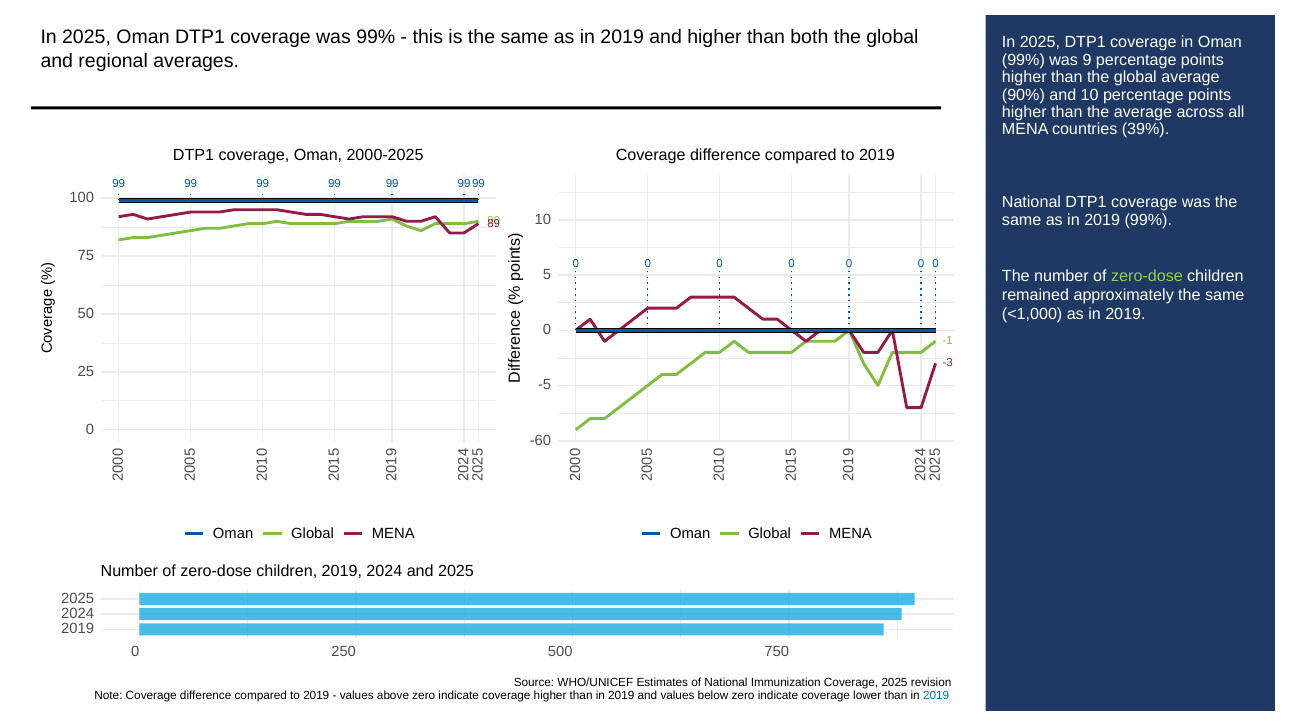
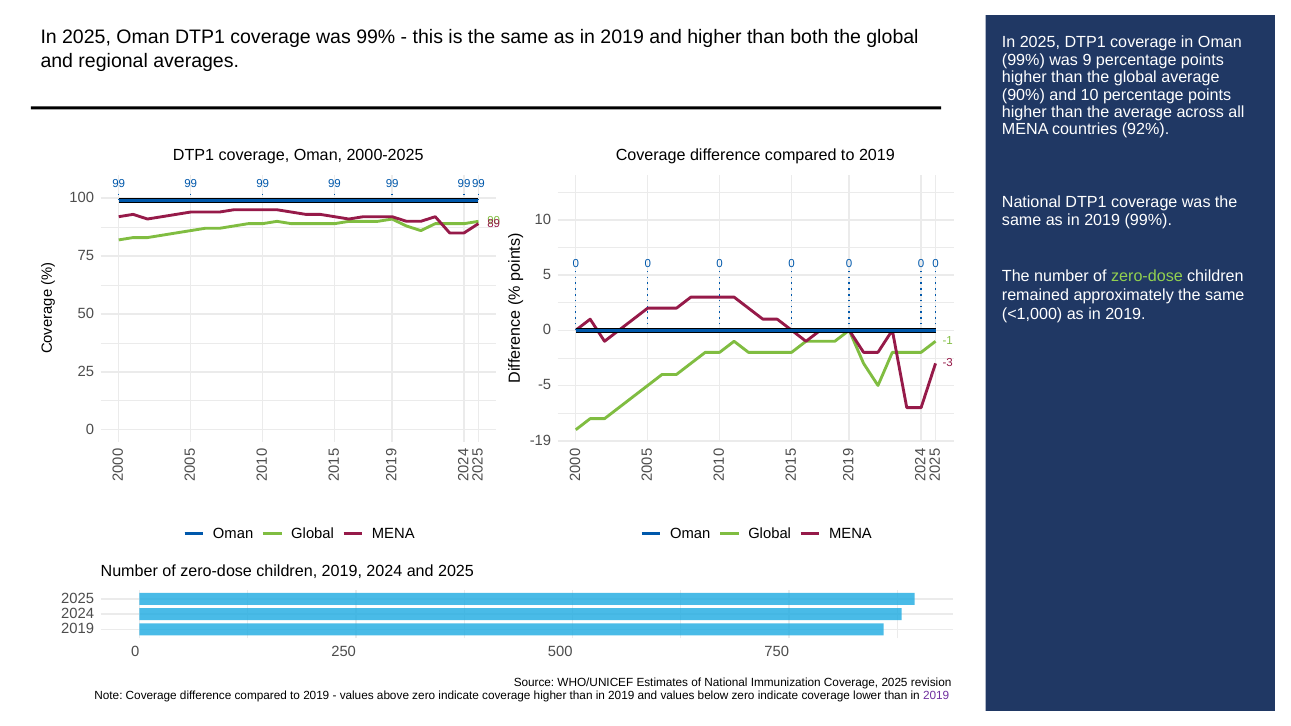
39%: 39% -> 92% (1146, 130)
-60: -60 -> -19 (540, 440)
2019 colour: blue -> purple (936, 695)
